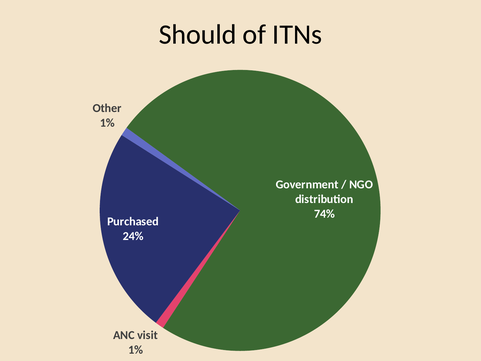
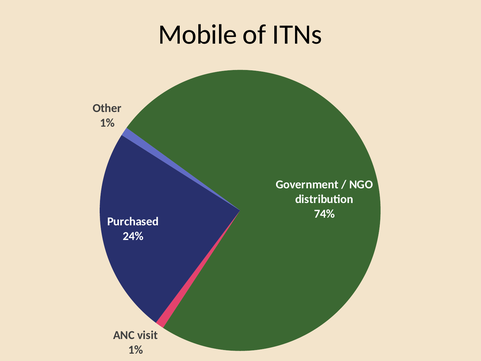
Should: Should -> Mobile (198, 35)
